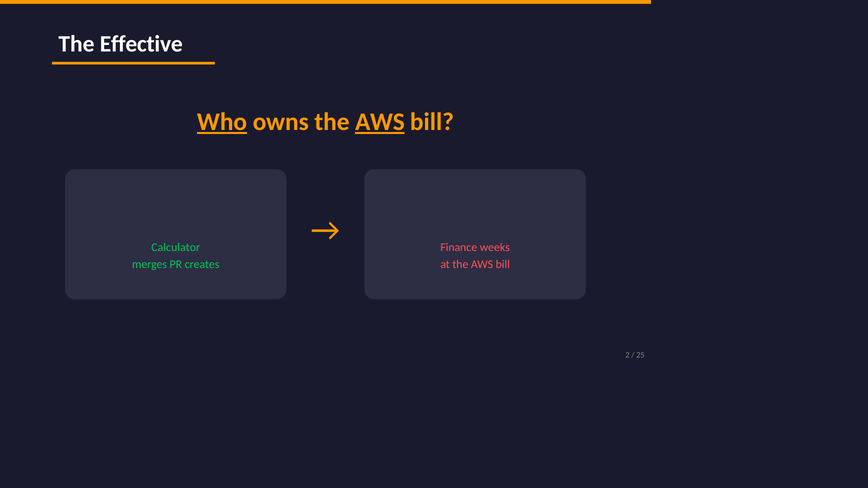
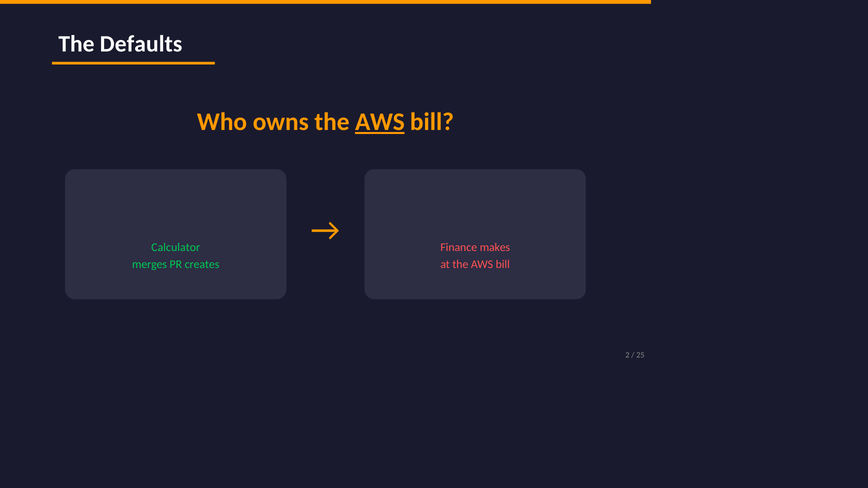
Effective: Effective -> Defaults (141, 44)
Who underline: present -> none (222, 122)
weeks: weeks -> makes (495, 248)
